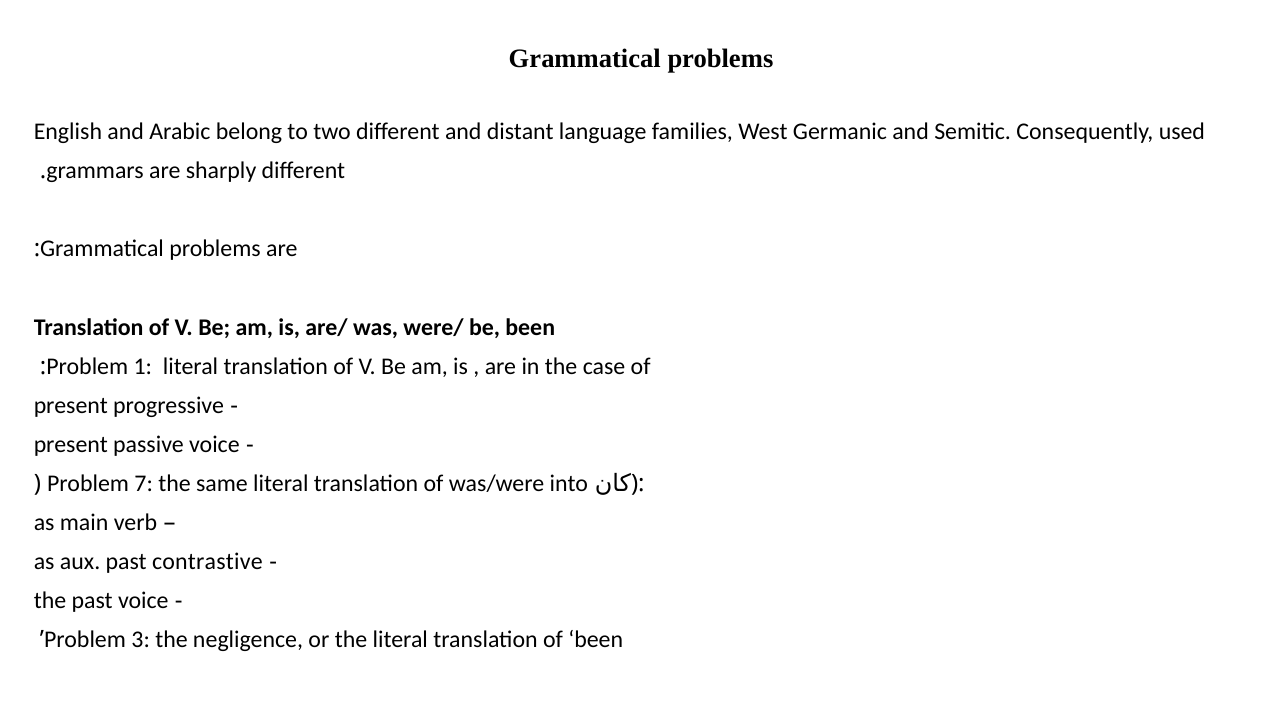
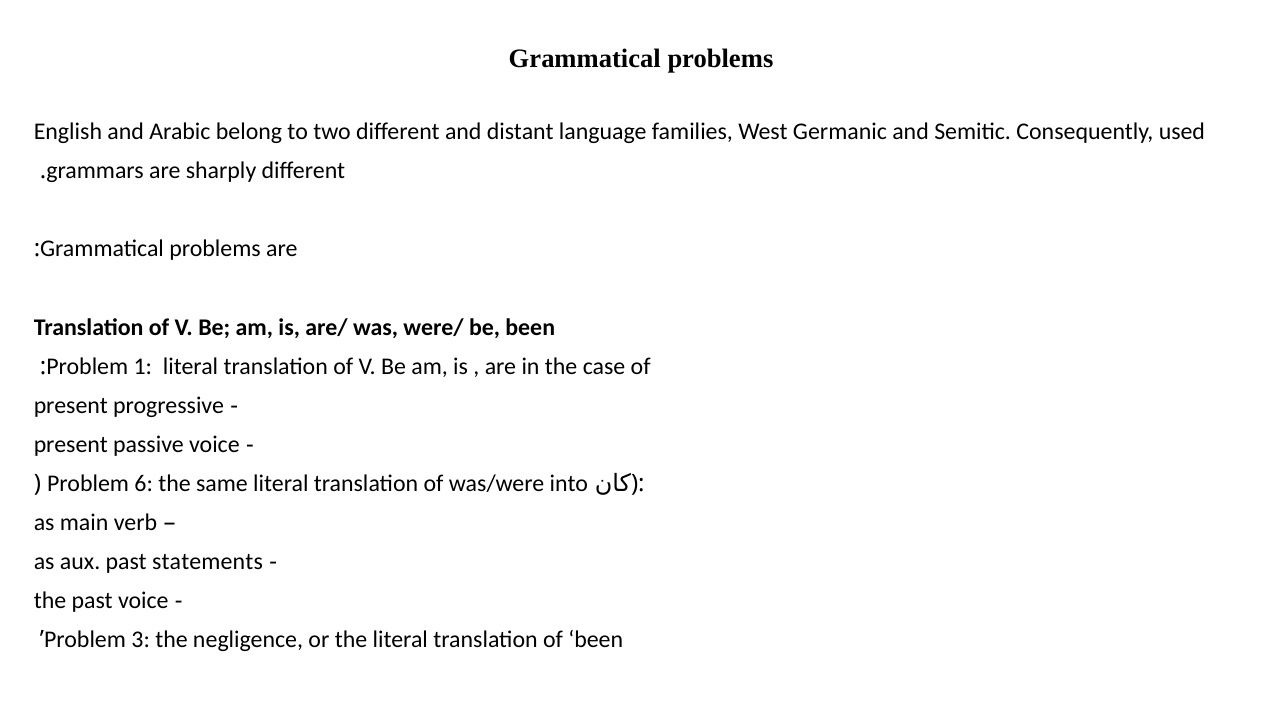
7: 7 -> 6 (144, 484)
contrastive: contrastive -> statements (207, 562)
